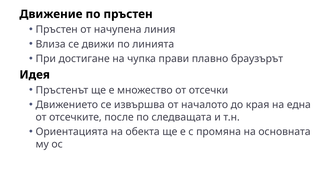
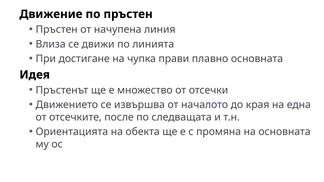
плавно браузърът: браузърът -> основната (257, 59)
